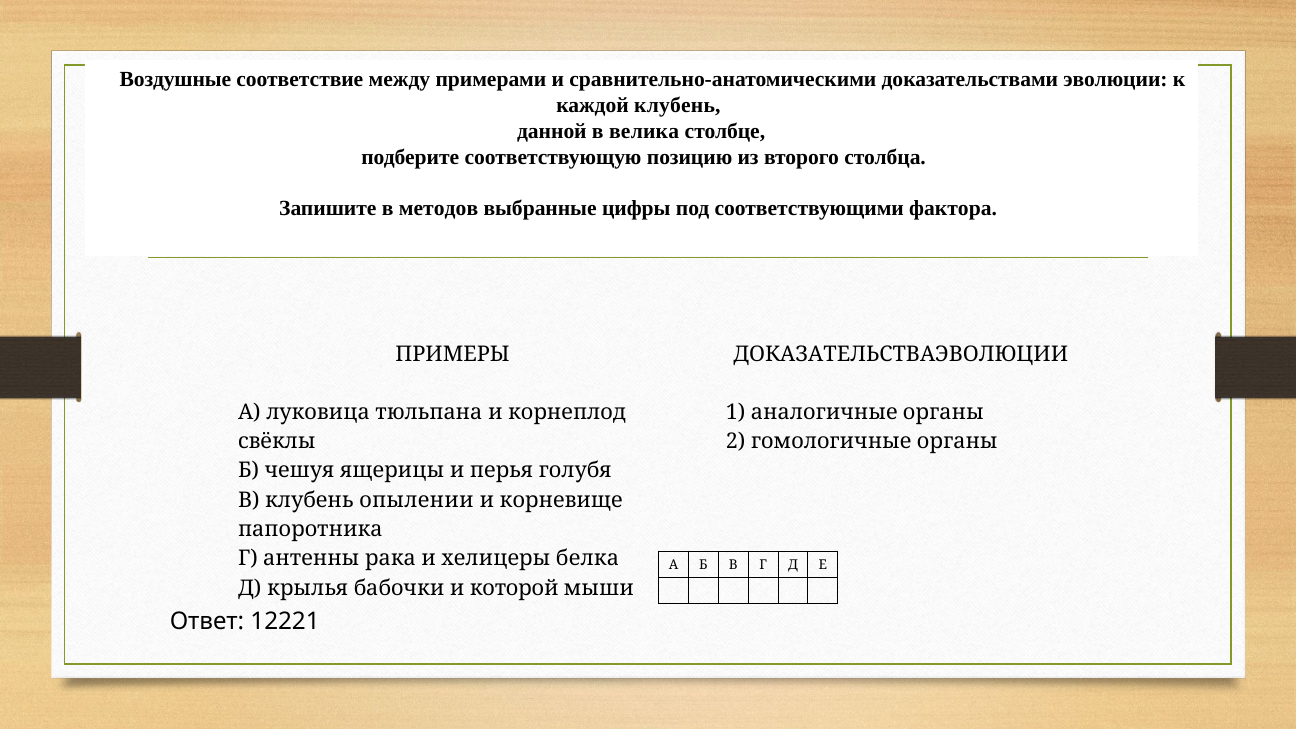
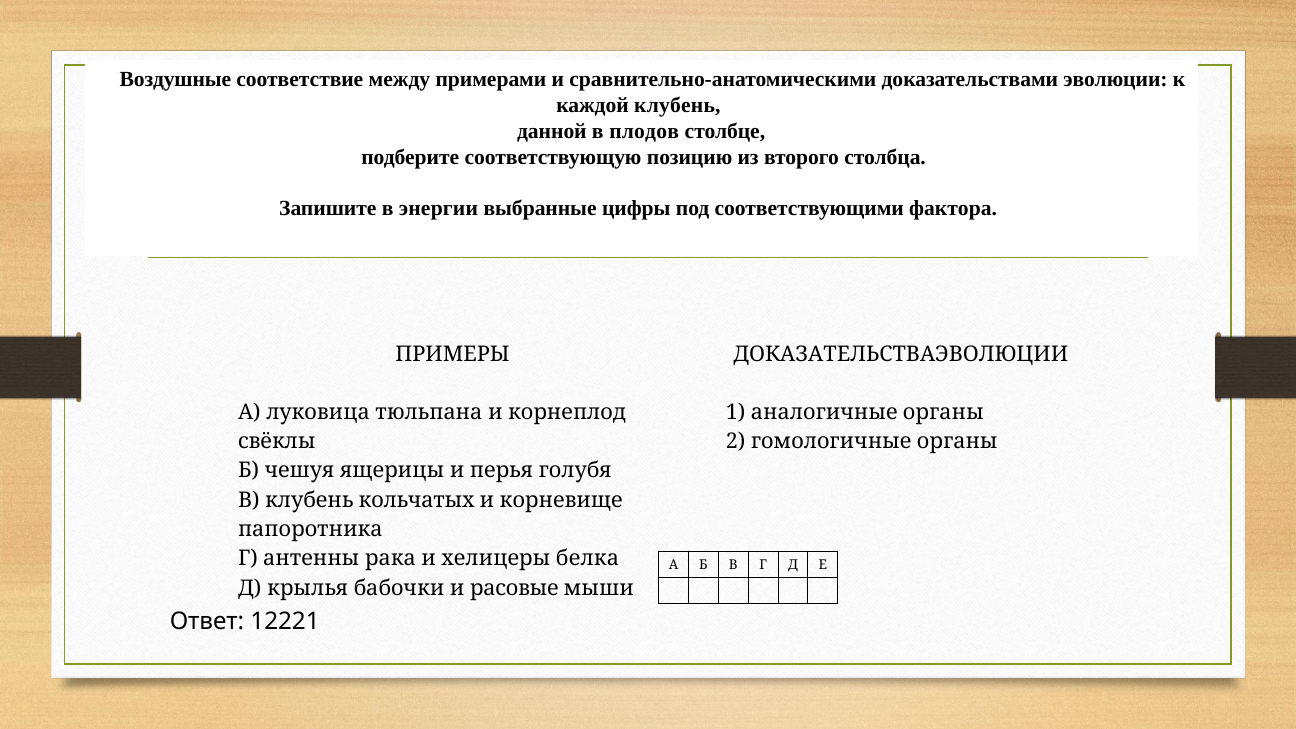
велика: велика -> плодов (644, 131)
методов: методов -> энергии (438, 209)
опылении: опылении -> кольчатых (417, 500)
которой: которой -> расовые (514, 588)
